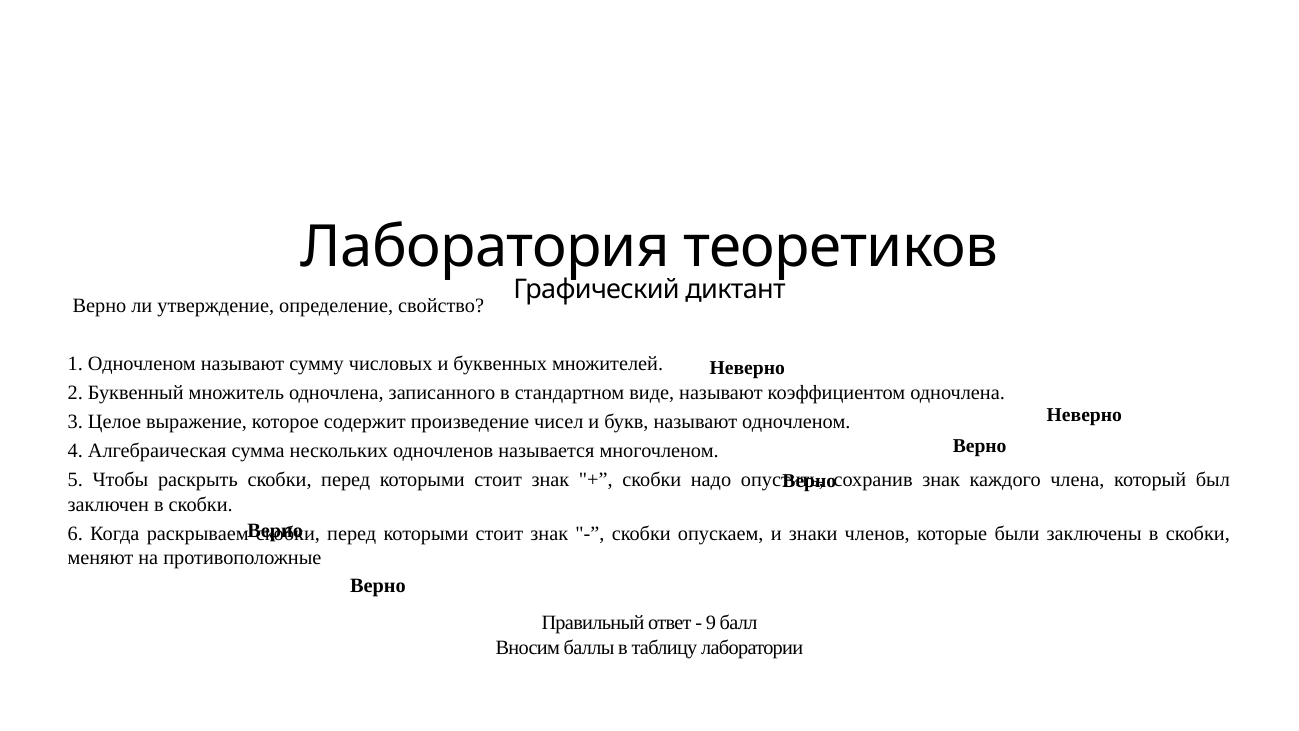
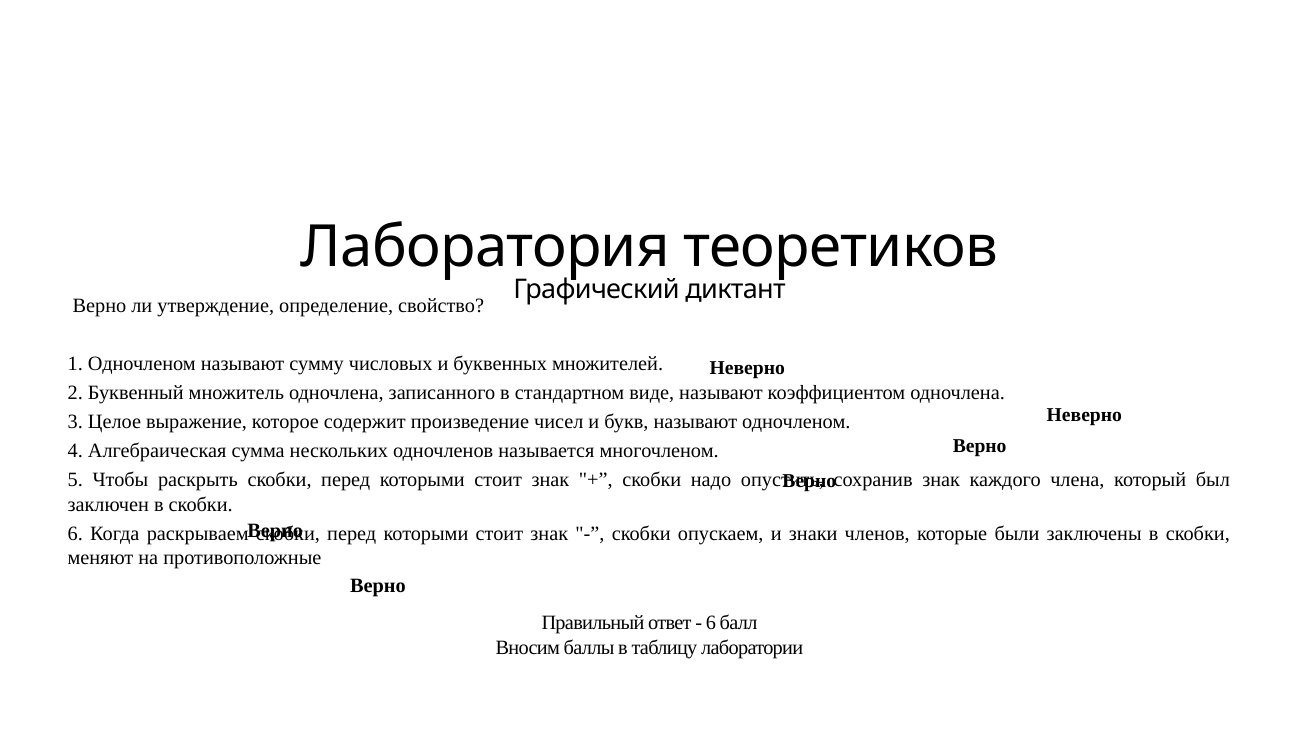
9: 9 -> 6 (711, 623)
